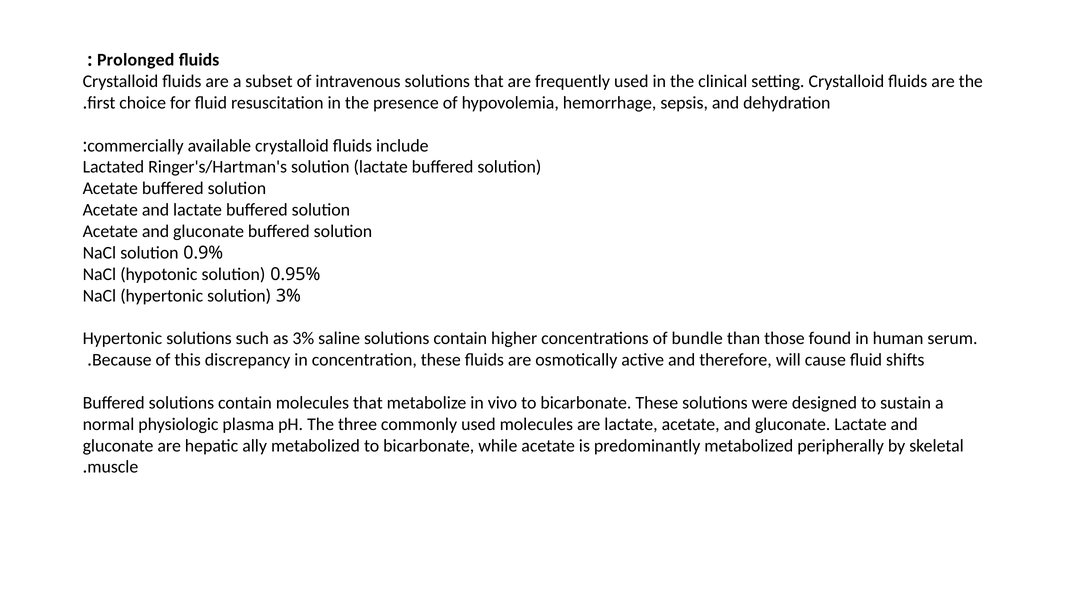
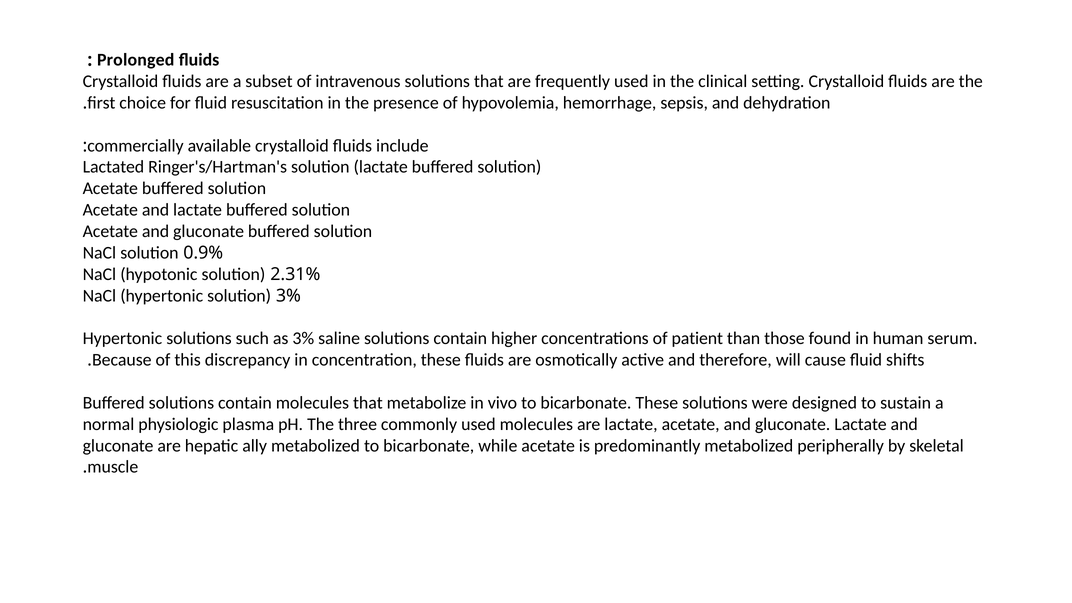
0.95%: 0.95% -> 2.31% (295, 274)
bundle: bundle -> patient (697, 338)
